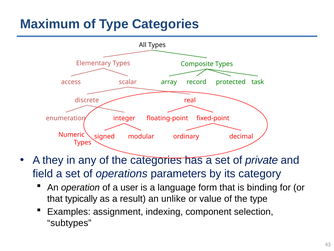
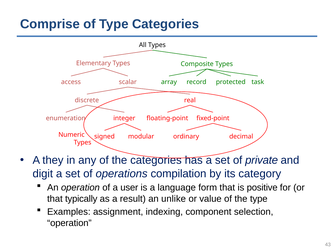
Maximum: Maximum -> Comprise (50, 24)
field: field -> digit (43, 173)
parameters: parameters -> compilation (178, 173)
binding: binding -> positive (262, 187)
subtypes: subtypes -> operation (69, 223)
